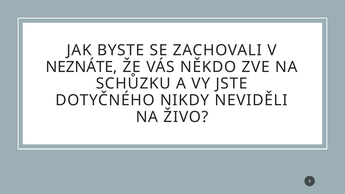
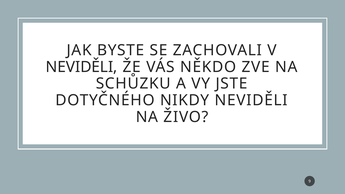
NEZNÁTE: NEZNÁTE -> NEVIDĚLI (82, 67)
